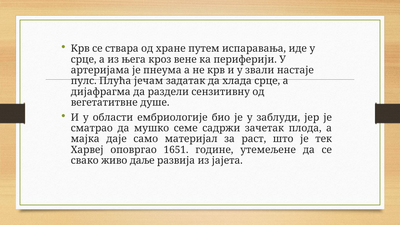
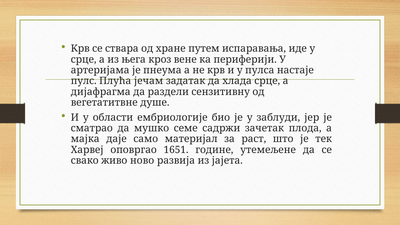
звали: звали -> пулса (260, 70)
даље: даље -> ново (142, 161)
